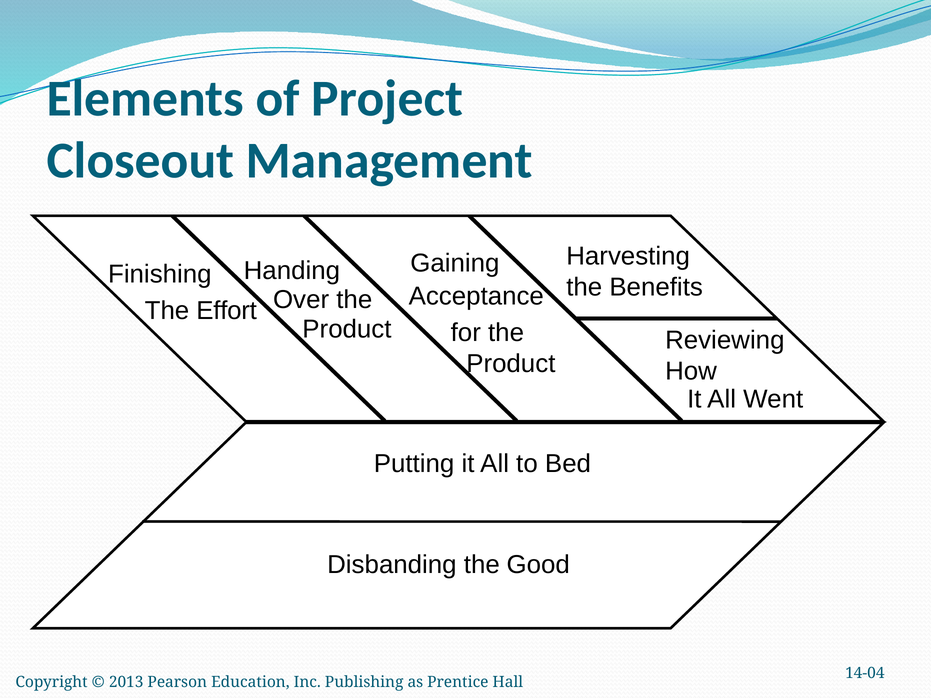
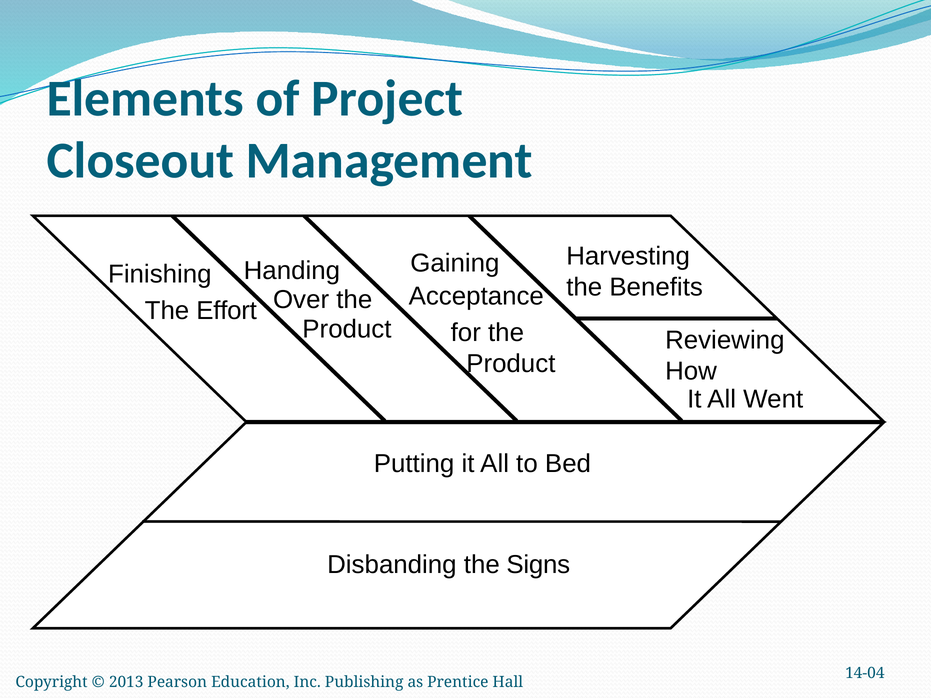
Good: Good -> Signs (538, 565)
